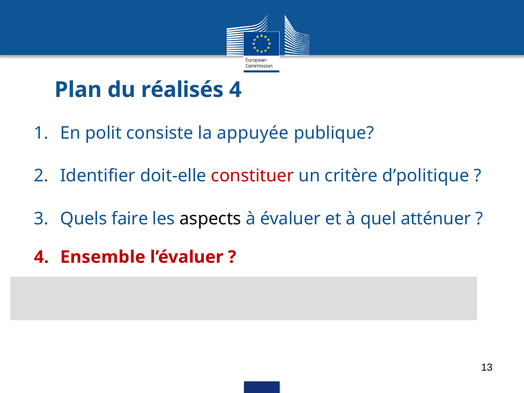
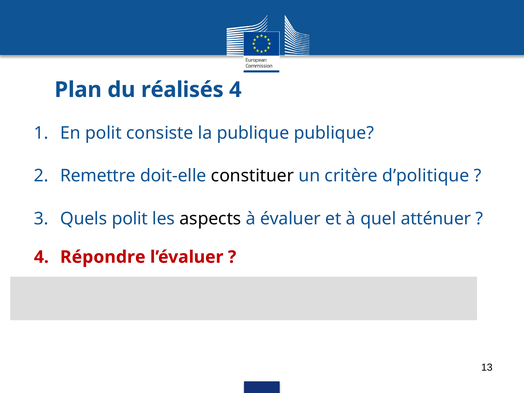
la appuyée: appuyée -> publique (253, 133)
Identifier: Identifier -> Remettre (98, 176)
constituer colour: red -> black (253, 176)
Quels faire: faire -> polit (130, 219)
Ensemble: Ensemble -> Répondre (103, 257)
